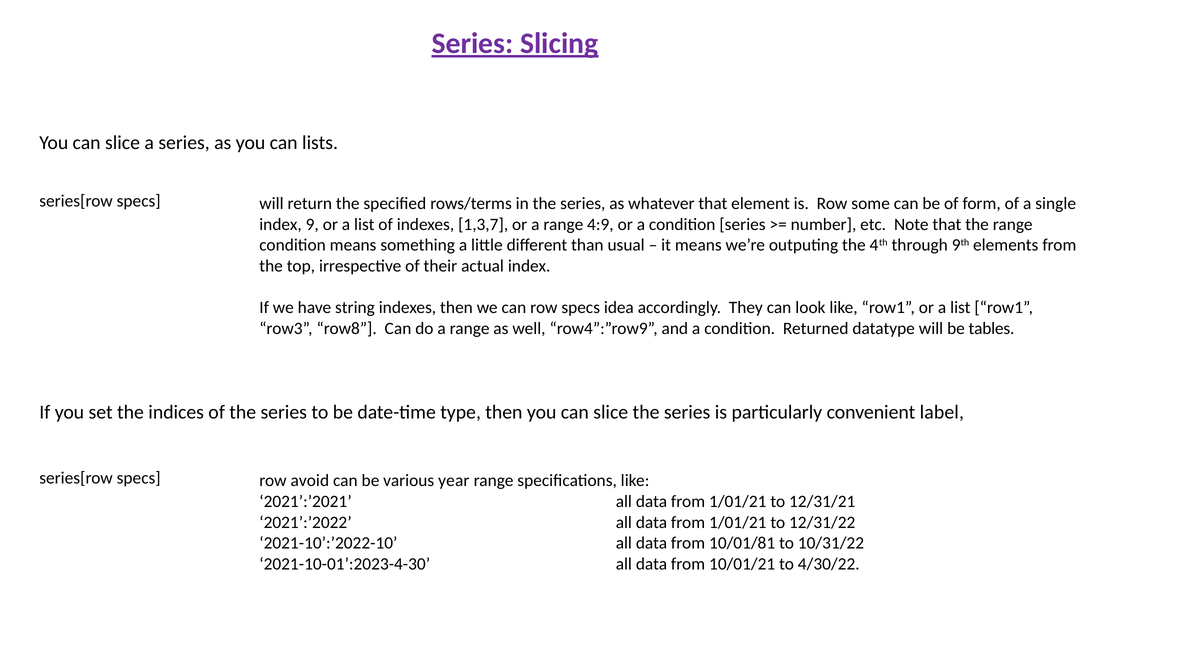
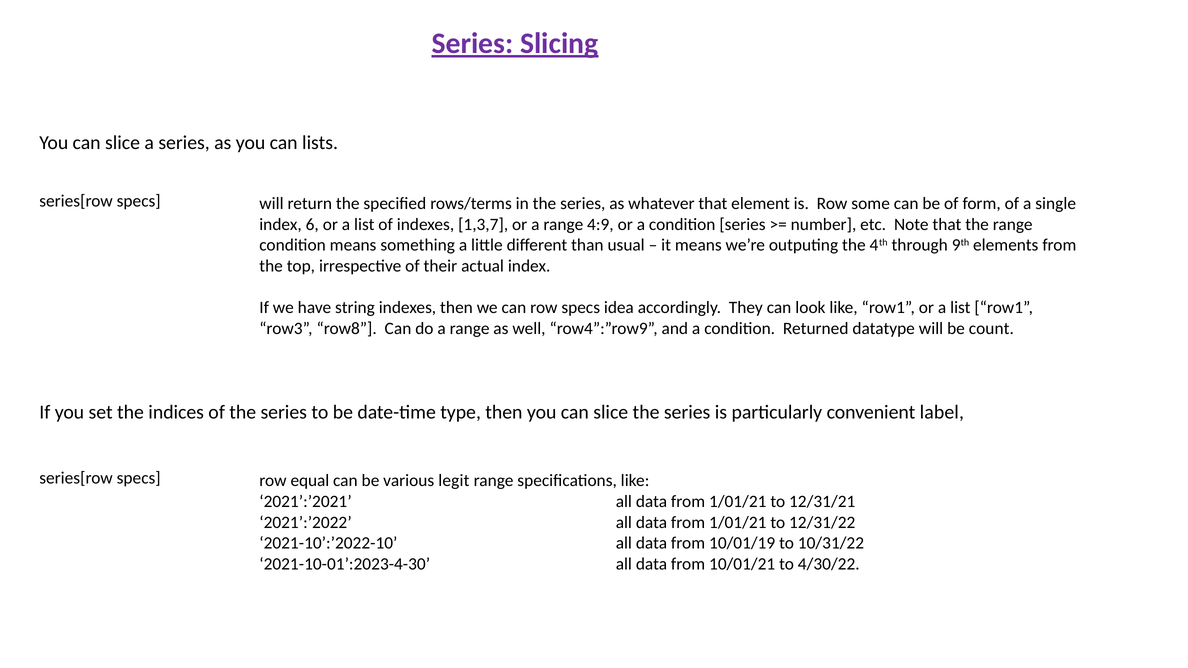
9: 9 -> 6 (312, 224)
tables: tables -> count (991, 328)
avoid: avoid -> equal (310, 481)
year: year -> legit (454, 481)
10/01/81: 10/01/81 -> 10/01/19 (742, 543)
